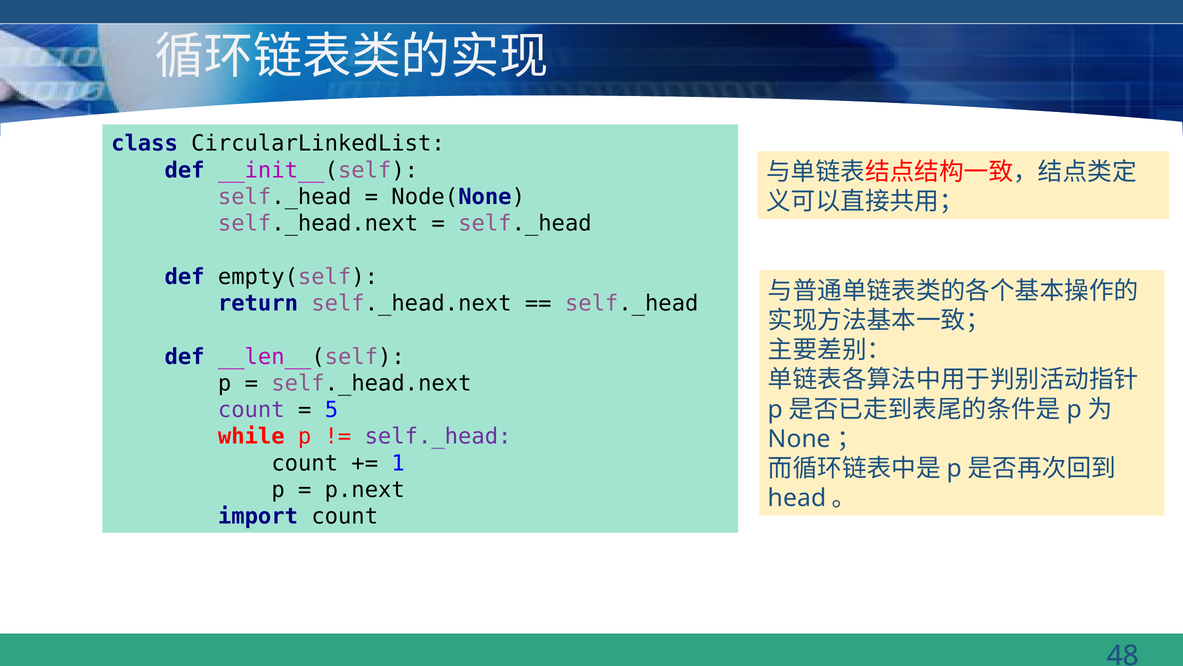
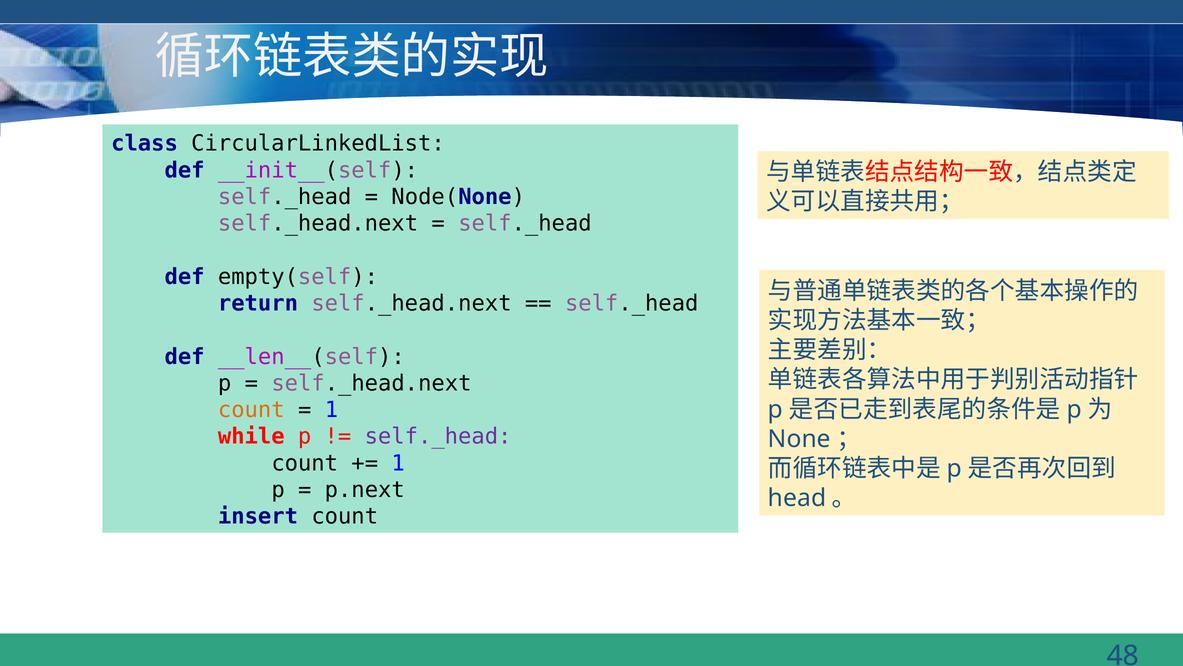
count colour: purple -> orange (251, 410)
5: 5 -> 1 (331, 410)
import: import -> insert (258, 516)
